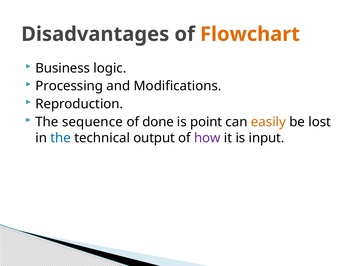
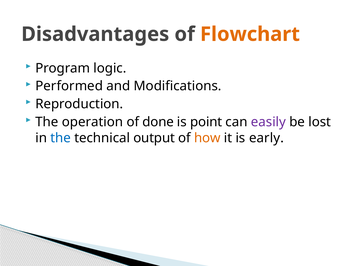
Business: Business -> Program (63, 68)
Processing: Processing -> Performed (69, 86)
sequence: sequence -> operation (92, 122)
easily colour: orange -> purple (268, 122)
how colour: purple -> orange (207, 138)
input: input -> early (266, 138)
